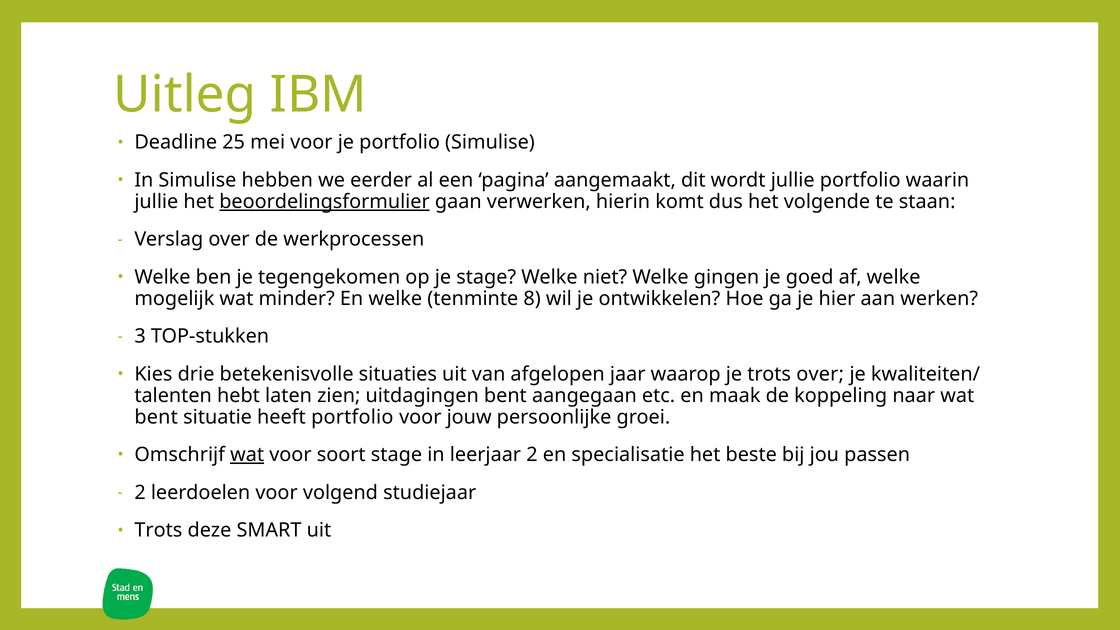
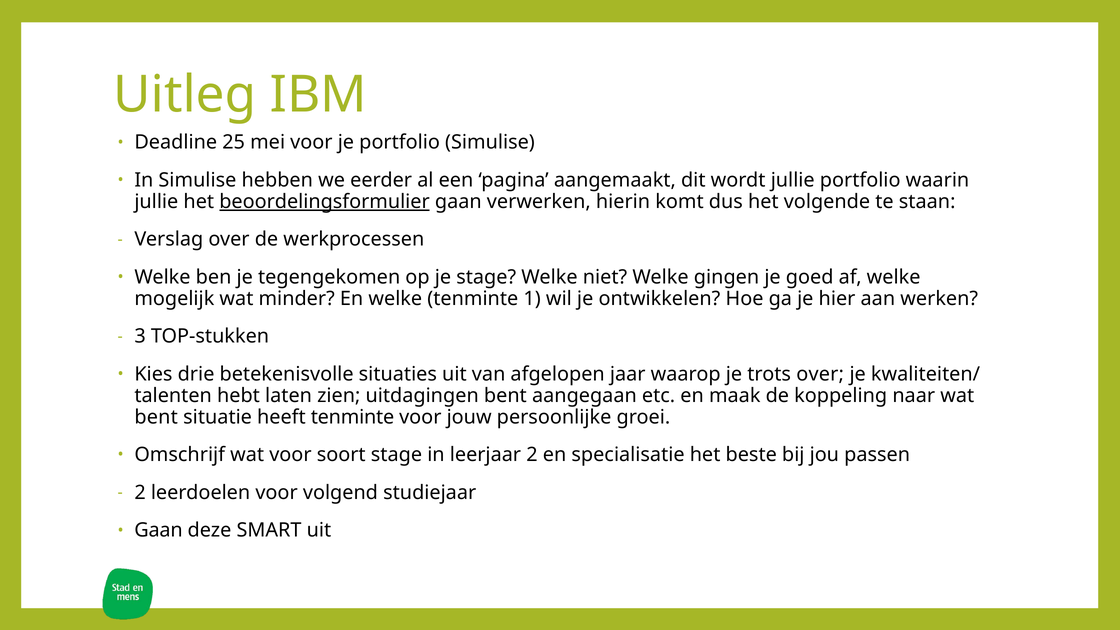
8: 8 -> 1 (532, 299)
heeft portfolio: portfolio -> tenminte (353, 417)
wat underline: present -> none (247, 455)
Trots: Trots -> Gaan (158, 530)
